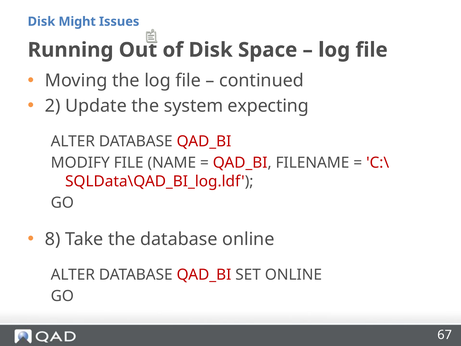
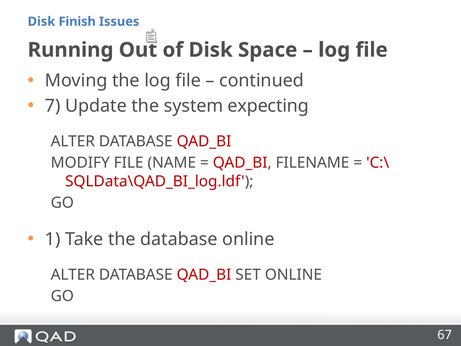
Might: Might -> Finish (77, 22)
2: 2 -> 7 (53, 106)
8: 8 -> 1 (53, 239)
